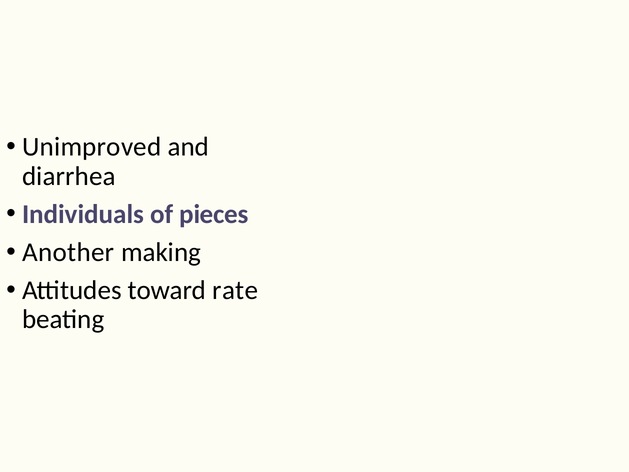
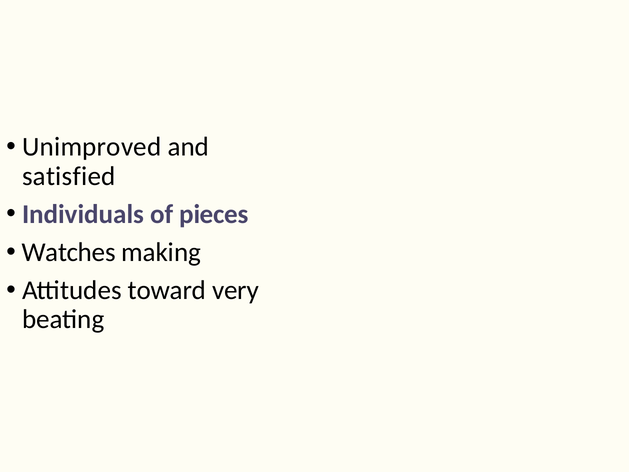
diarrhea: diarrhea -> satisfied (69, 176)
Another: Another -> Watches (69, 252)
rate: rate -> very (235, 290)
